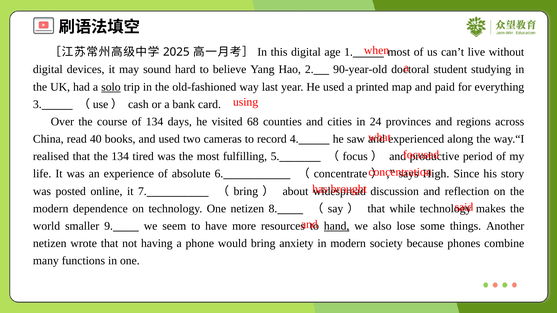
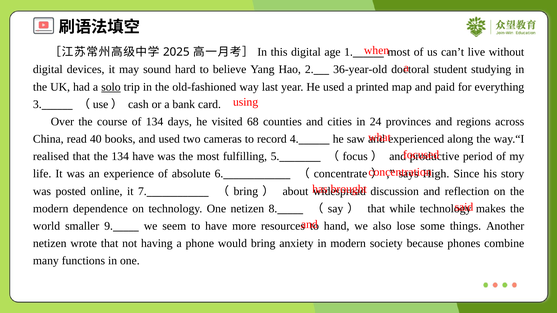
90-year-old: 90-year-old -> 36-year-old (360, 70)
134 tired: tired -> have (143, 157)
hand underline: present -> none (337, 226)
